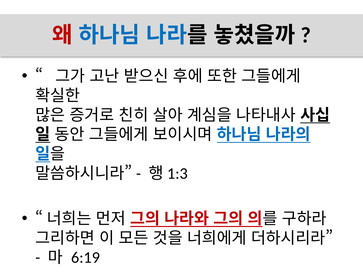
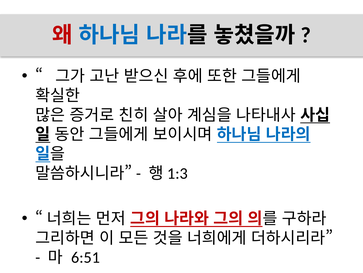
6:19: 6:19 -> 6:51 (86, 257)
